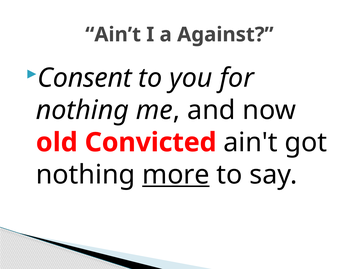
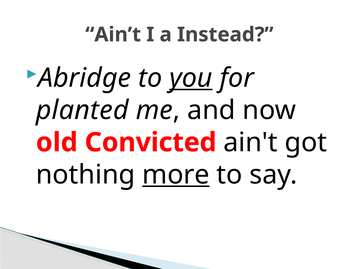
Against: Against -> Instead (225, 35)
Consent: Consent -> Abridge (84, 78)
you underline: none -> present (191, 78)
nothing: nothing -> planted (82, 110)
